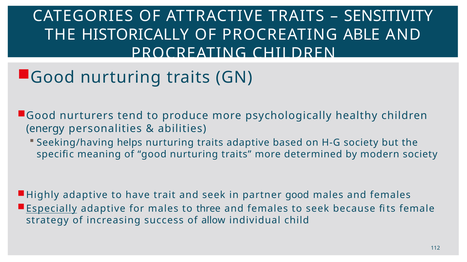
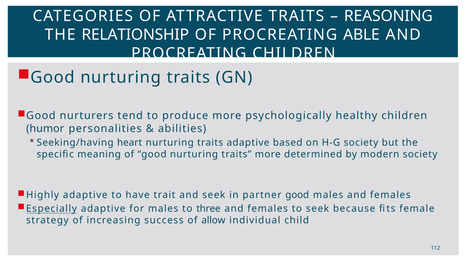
SENSITIVITY: SENSITIVITY -> REASONING (388, 16)
HISTORICALLY: HISTORICALLY -> RELATIONSHIP (135, 35)
energy: energy -> humor (45, 129)
helps: helps -> heart (130, 143)
